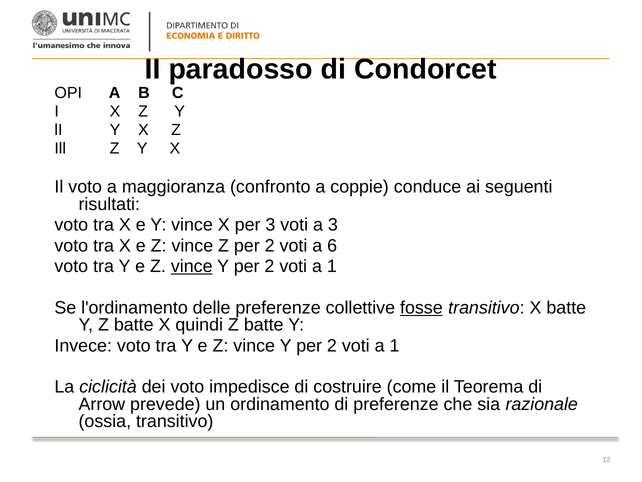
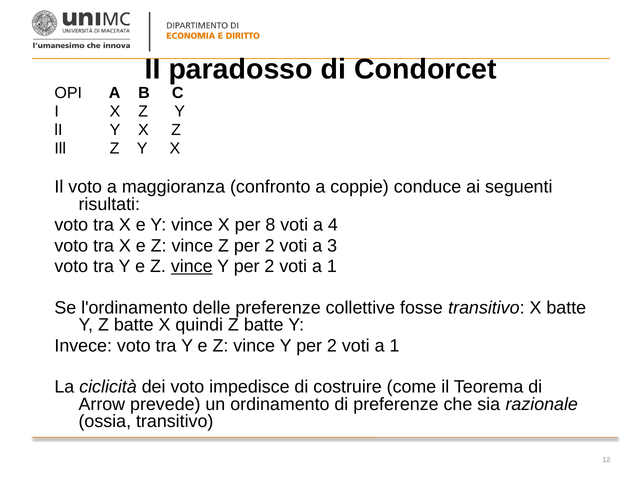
per 3: 3 -> 8 (270, 225)
a 3: 3 -> 4 (333, 225)
6: 6 -> 3 (332, 245)
fosse underline: present -> none (421, 307)
